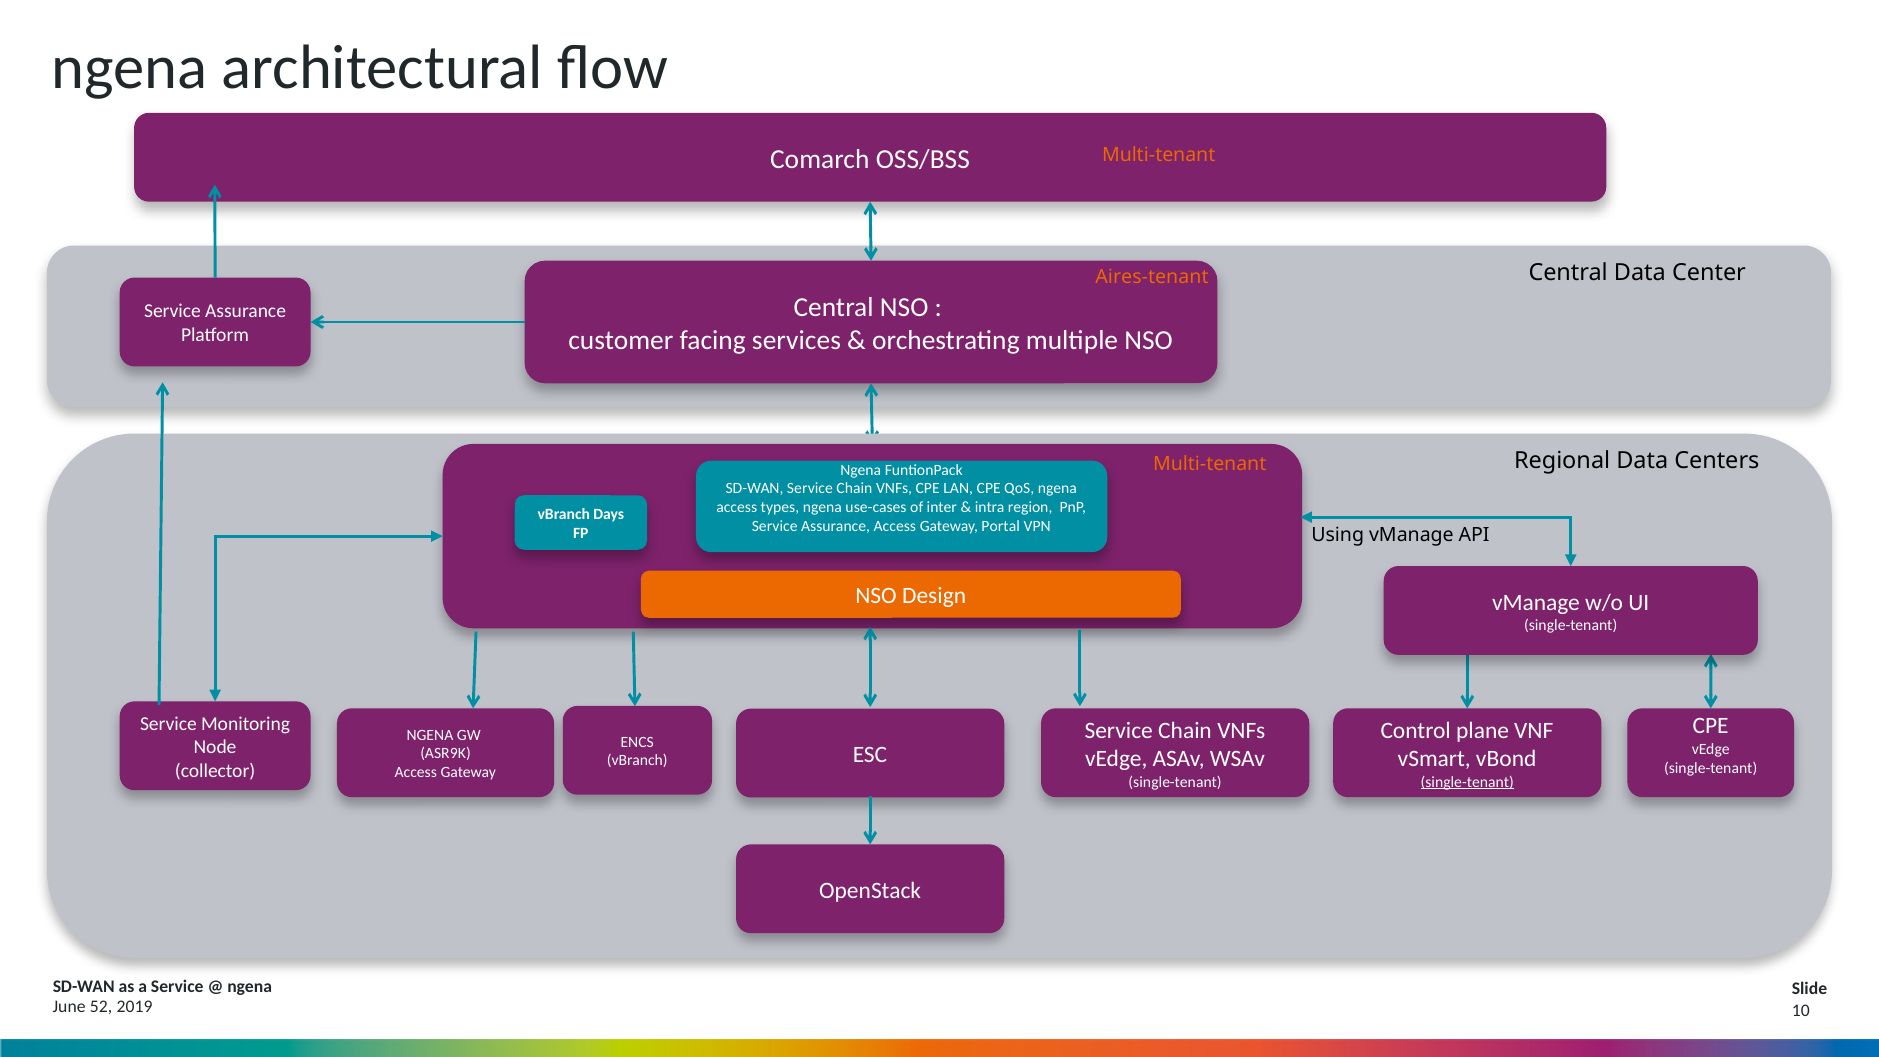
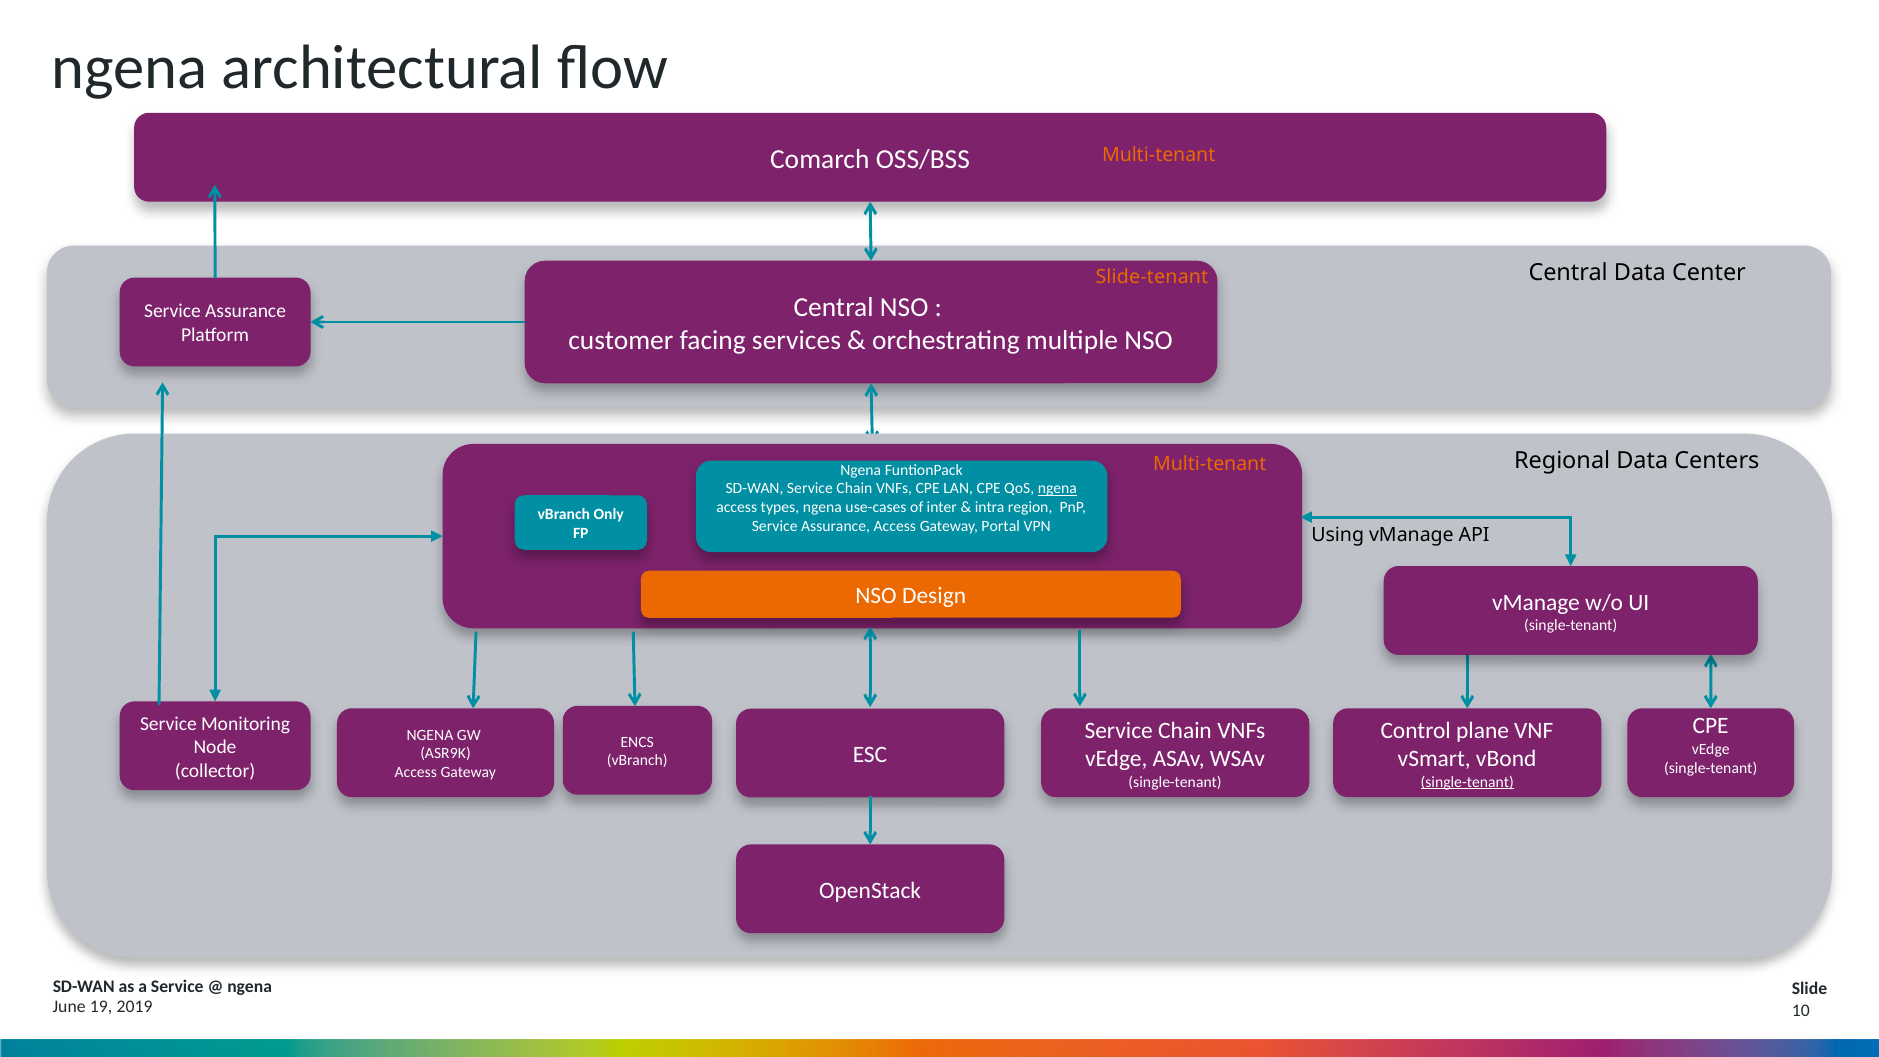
Aires-tenant: Aires-tenant -> Slide-tenant (1152, 277)
ngena underline: none -> present (1057, 489)
Days: Days -> Only (609, 514)
52: 52 -> 19 (101, 1007)
